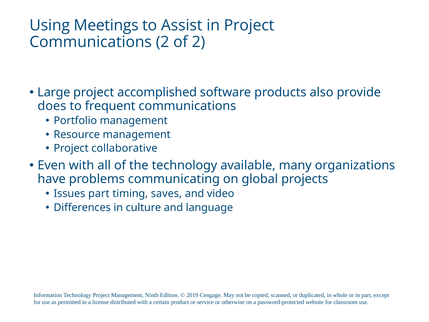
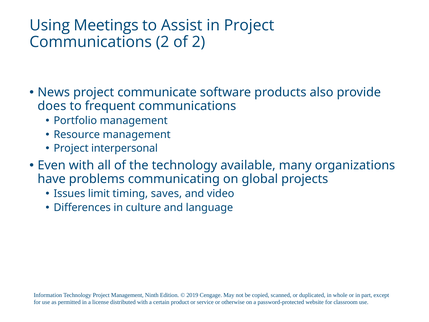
Large: Large -> News (54, 92)
accomplished: accomplished -> communicate (157, 92)
collaborative: collaborative -> interpersonal (125, 148)
Issues part: part -> limit (99, 194)
